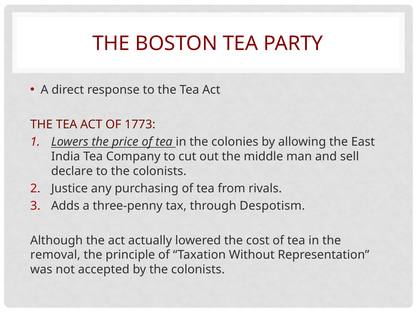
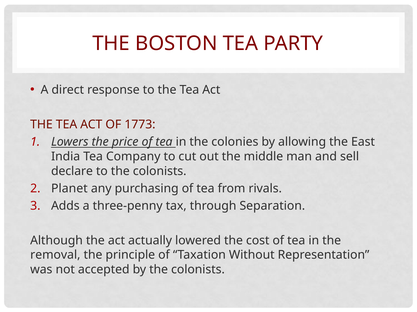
Justice: Justice -> Planet (69, 189)
Despotism: Despotism -> Separation (272, 206)
